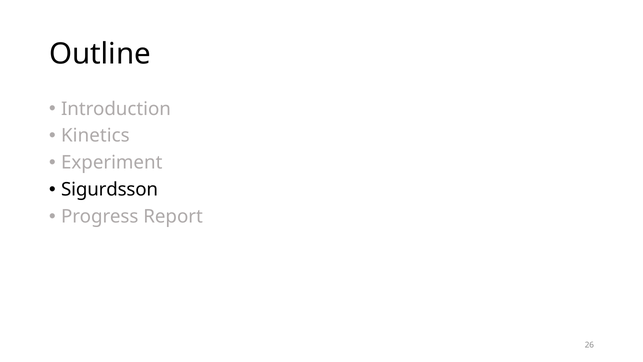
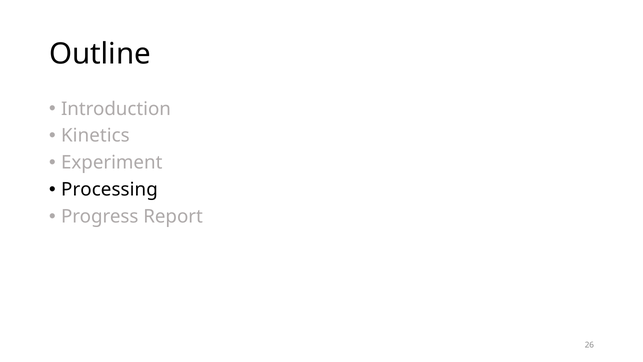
Sigurdsson: Sigurdsson -> Processing (109, 190)
